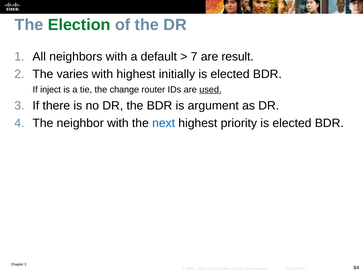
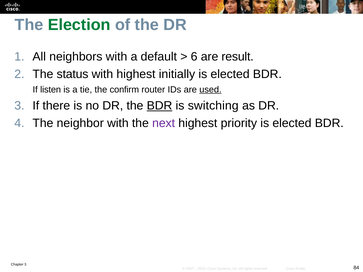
7: 7 -> 6 (194, 57)
varies: varies -> status (73, 74)
inject: inject -> listen (51, 90)
change: change -> confirm (124, 90)
BDR underline: none -> present (159, 106)
argument: argument -> switching (213, 106)
next colour: blue -> purple (164, 123)
